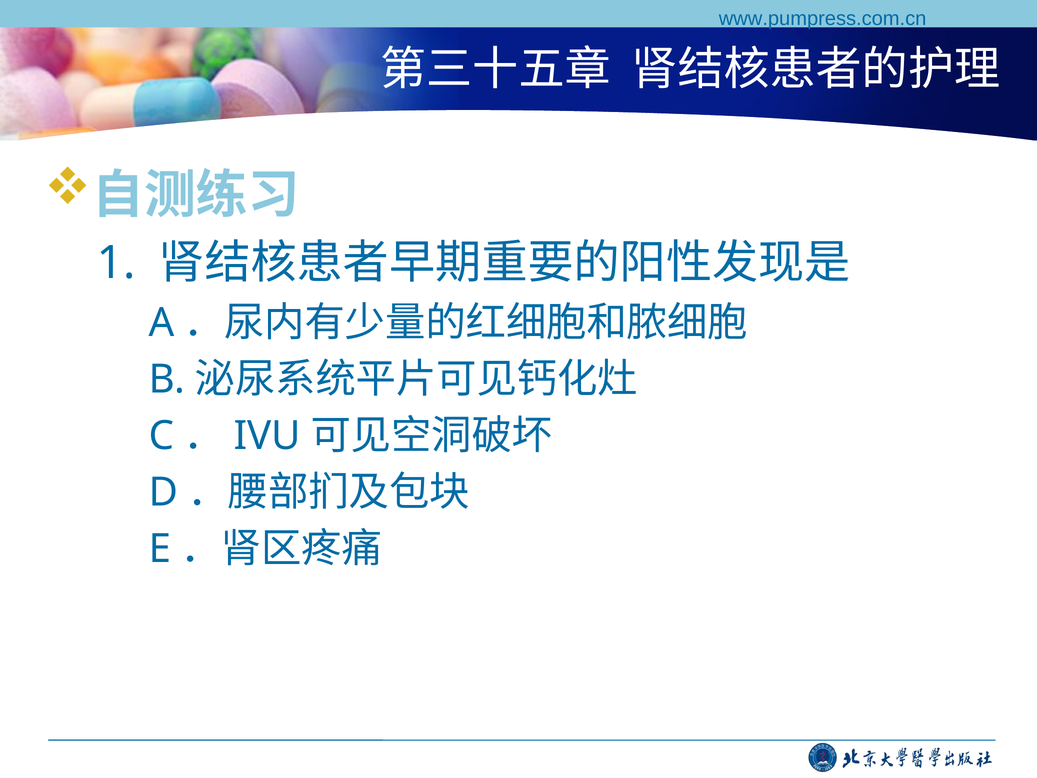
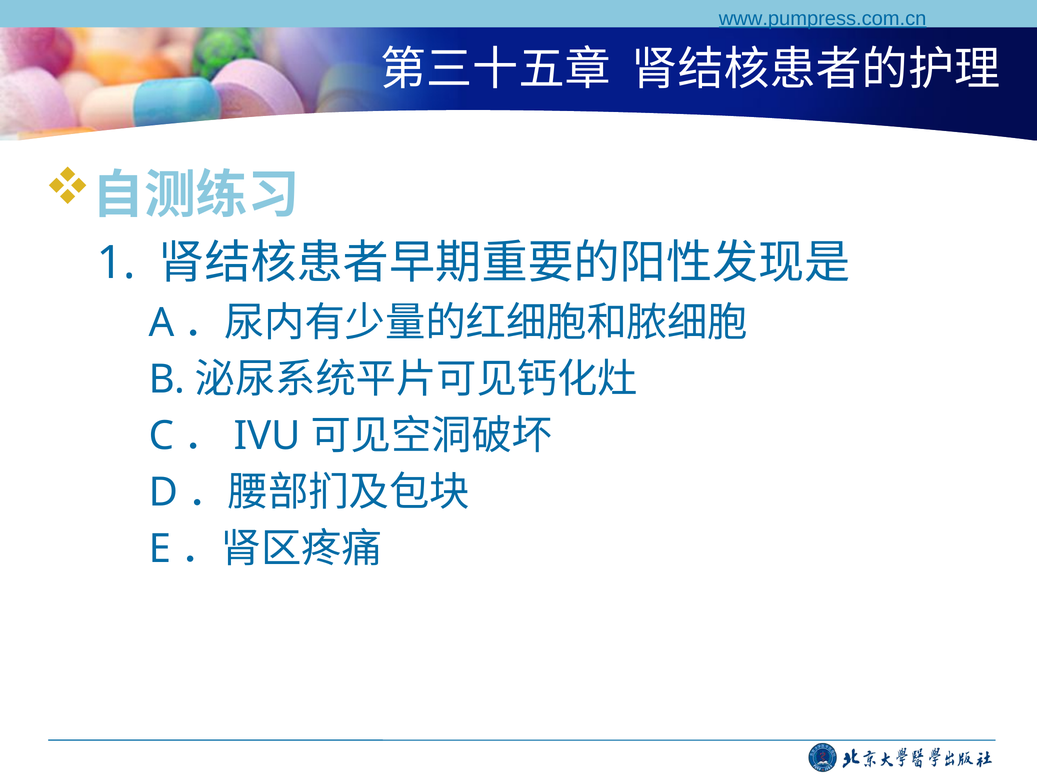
www.pumpress.com.cn underline: none -> present (823, 19)
